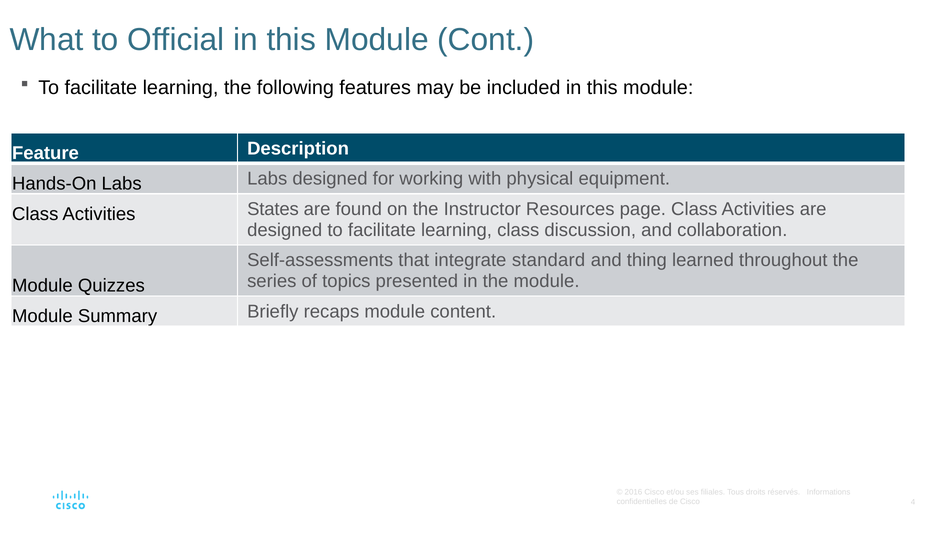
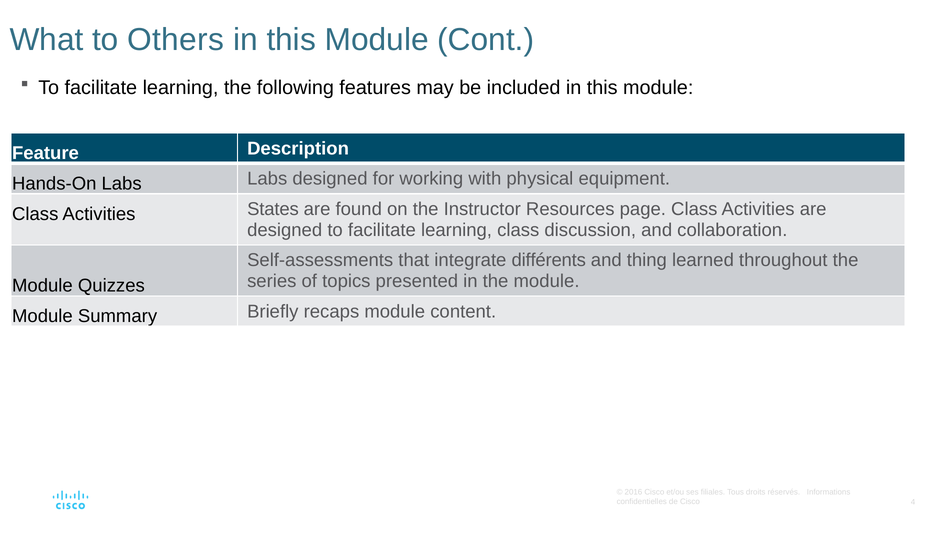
Official: Official -> Others (176, 40)
standard: standard -> différents (549, 260)
